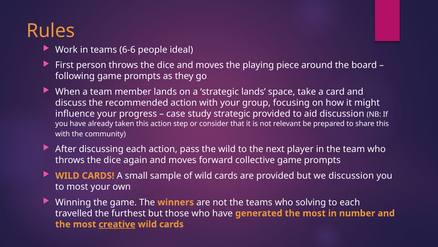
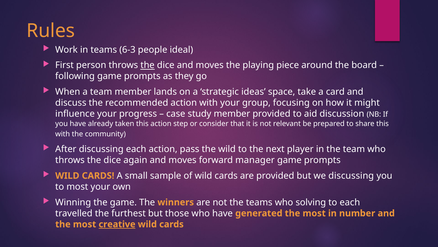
6-6: 6-6 -> 6-3 (127, 50)
the underline: none -> present (148, 65)
strategic lands: lands -> ideas (253, 92)
study strategic: strategic -> member (232, 114)
collective: collective -> manager (255, 160)
we discussion: discussion -> discussing (351, 175)
